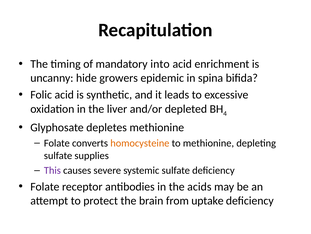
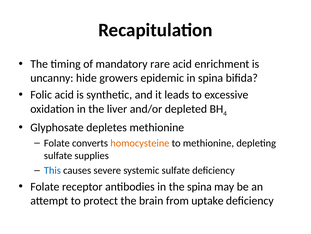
into: into -> rare (160, 64)
This colour: purple -> blue (52, 170)
the acids: acids -> spina (199, 186)
